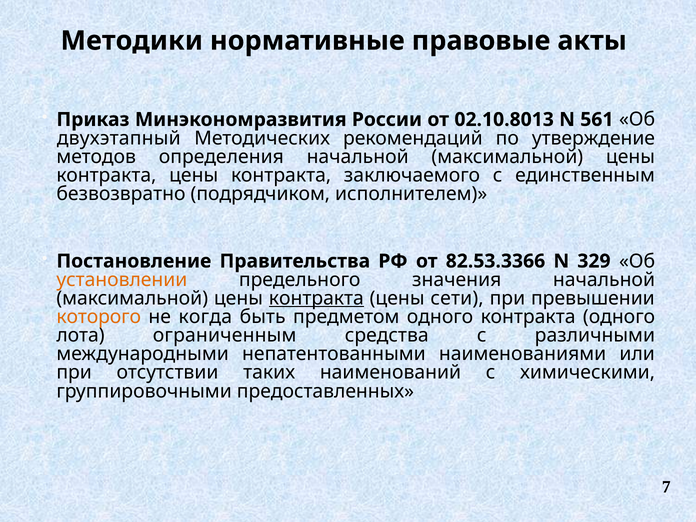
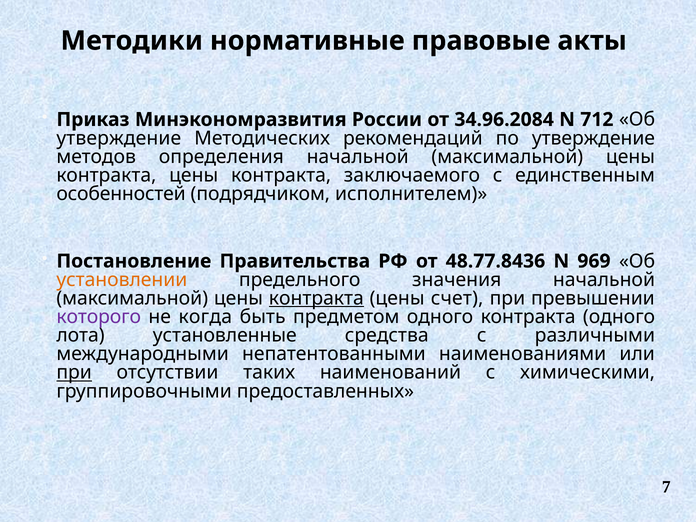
02.10.8013: 02.10.8013 -> 34.96.2084 (504, 120)
561: 561 -> 712 (597, 120)
двухэтапный: двухэтапный -> утверждение (119, 138)
безвозвратно: безвозвратно -> особенностей (121, 194)
82.53.3366: 82.53.3366 -> 48.77.8436 (495, 261)
329: 329 -> 969 (594, 261)
сети: сети -> счет (457, 298)
которого colour: orange -> purple (99, 317)
ограниченным: ограниченным -> установленные (225, 335)
при underline: none -> present (74, 373)
